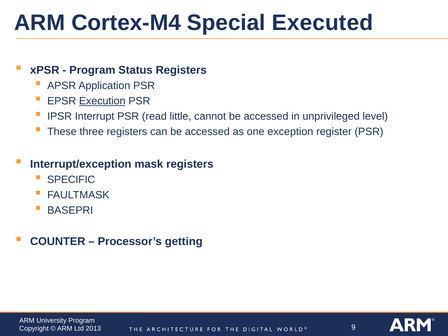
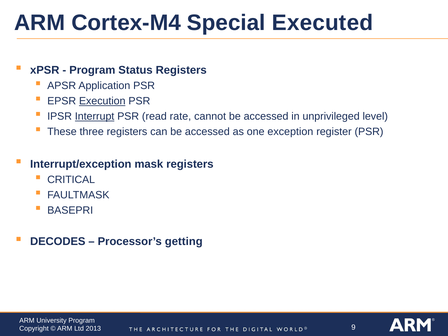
Interrupt underline: none -> present (95, 116)
little: little -> rate (180, 116)
SPECIFIC: SPECIFIC -> CRITICAL (71, 180)
COUNTER: COUNTER -> DECODES (58, 242)
